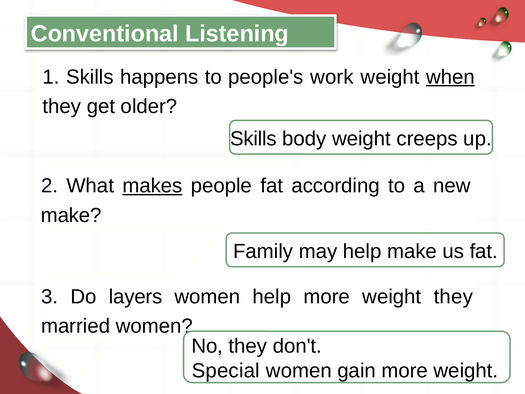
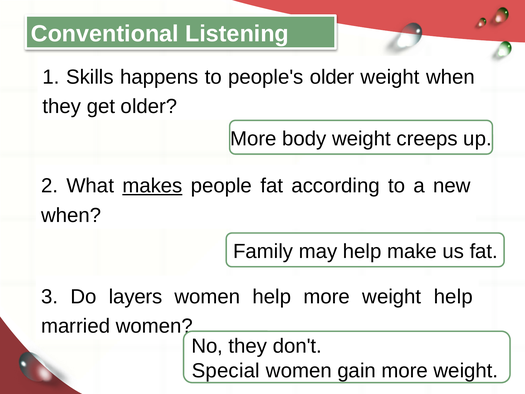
people's work: work -> older (332, 77)
when underline: present -> none (450, 77)
Skills: Skills -> More (253, 139)
make: make -> when (71, 215)
weight they: they -> help (453, 297)
